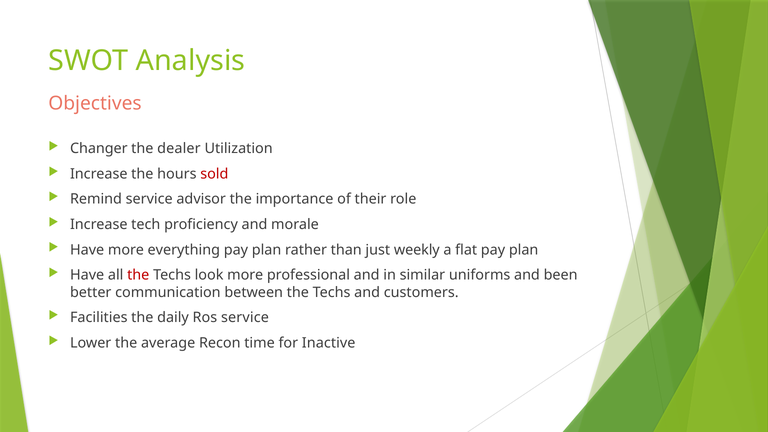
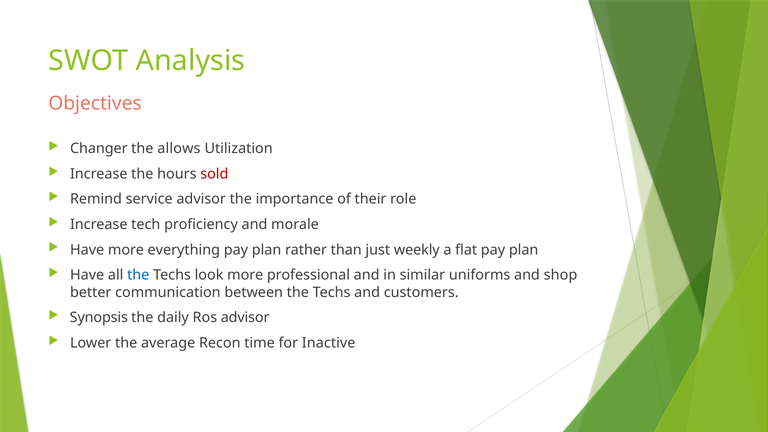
dealer: dealer -> allows (179, 149)
the colour: red -> blue (138, 275)
been: been -> shop (561, 275)
Facilities: Facilities -> Synopsis (99, 318)
Ros service: service -> advisor (245, 318)
